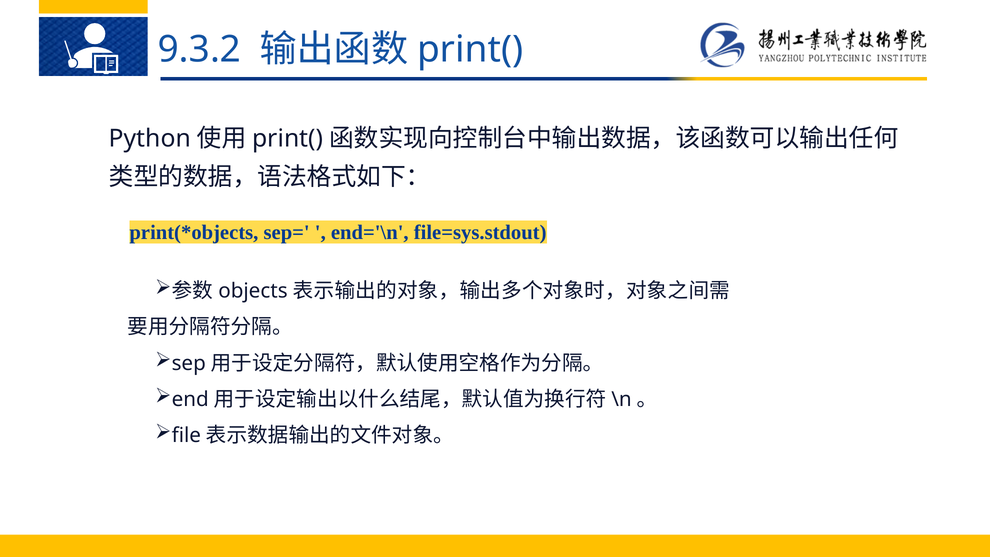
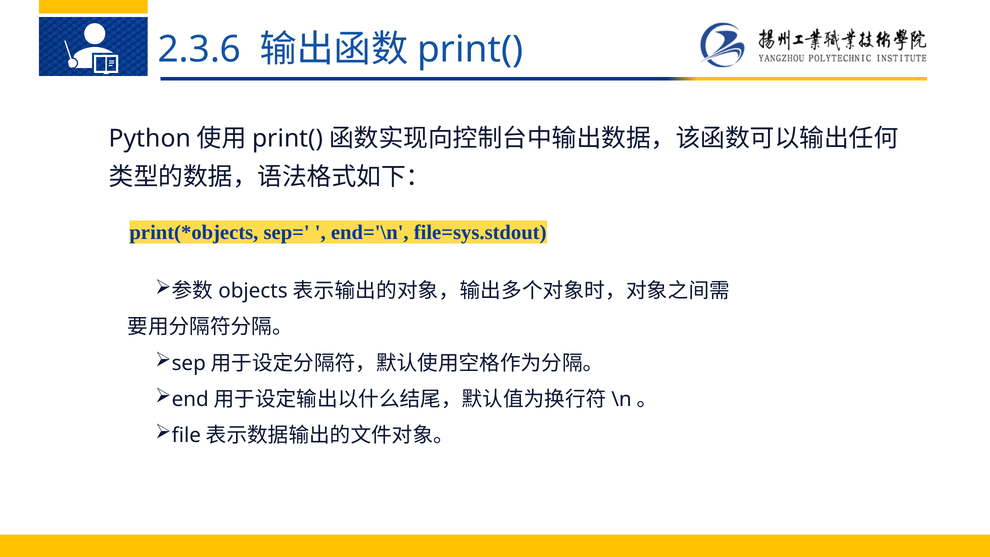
9.3.2: 9.3.2 -> 2.3.6 (199, 50)
